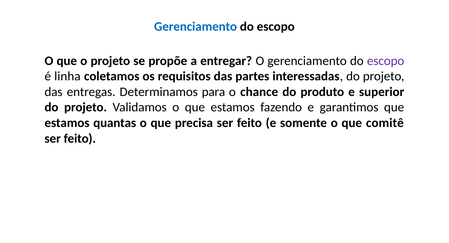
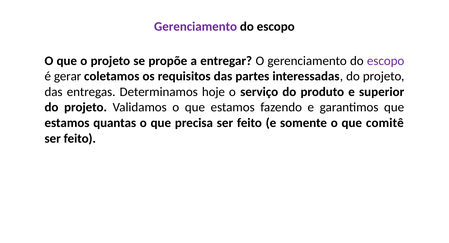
Gerenciamento colour: blue -> purple (196, 27)
linha: linha -> gerar (68, 76)
para: para -> hoje (213, 92)
chance: chance -> serviço (259, 92)
